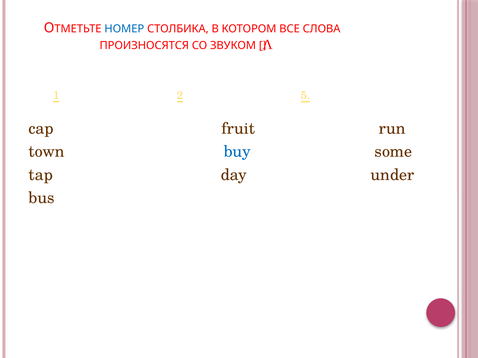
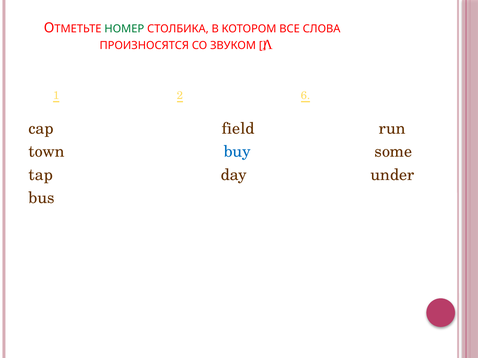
НОМЕР colour: blue -> green (124, 29)
5: 5 -> 6 (306, 96)
fruit: fruit -> field (238, 129)
